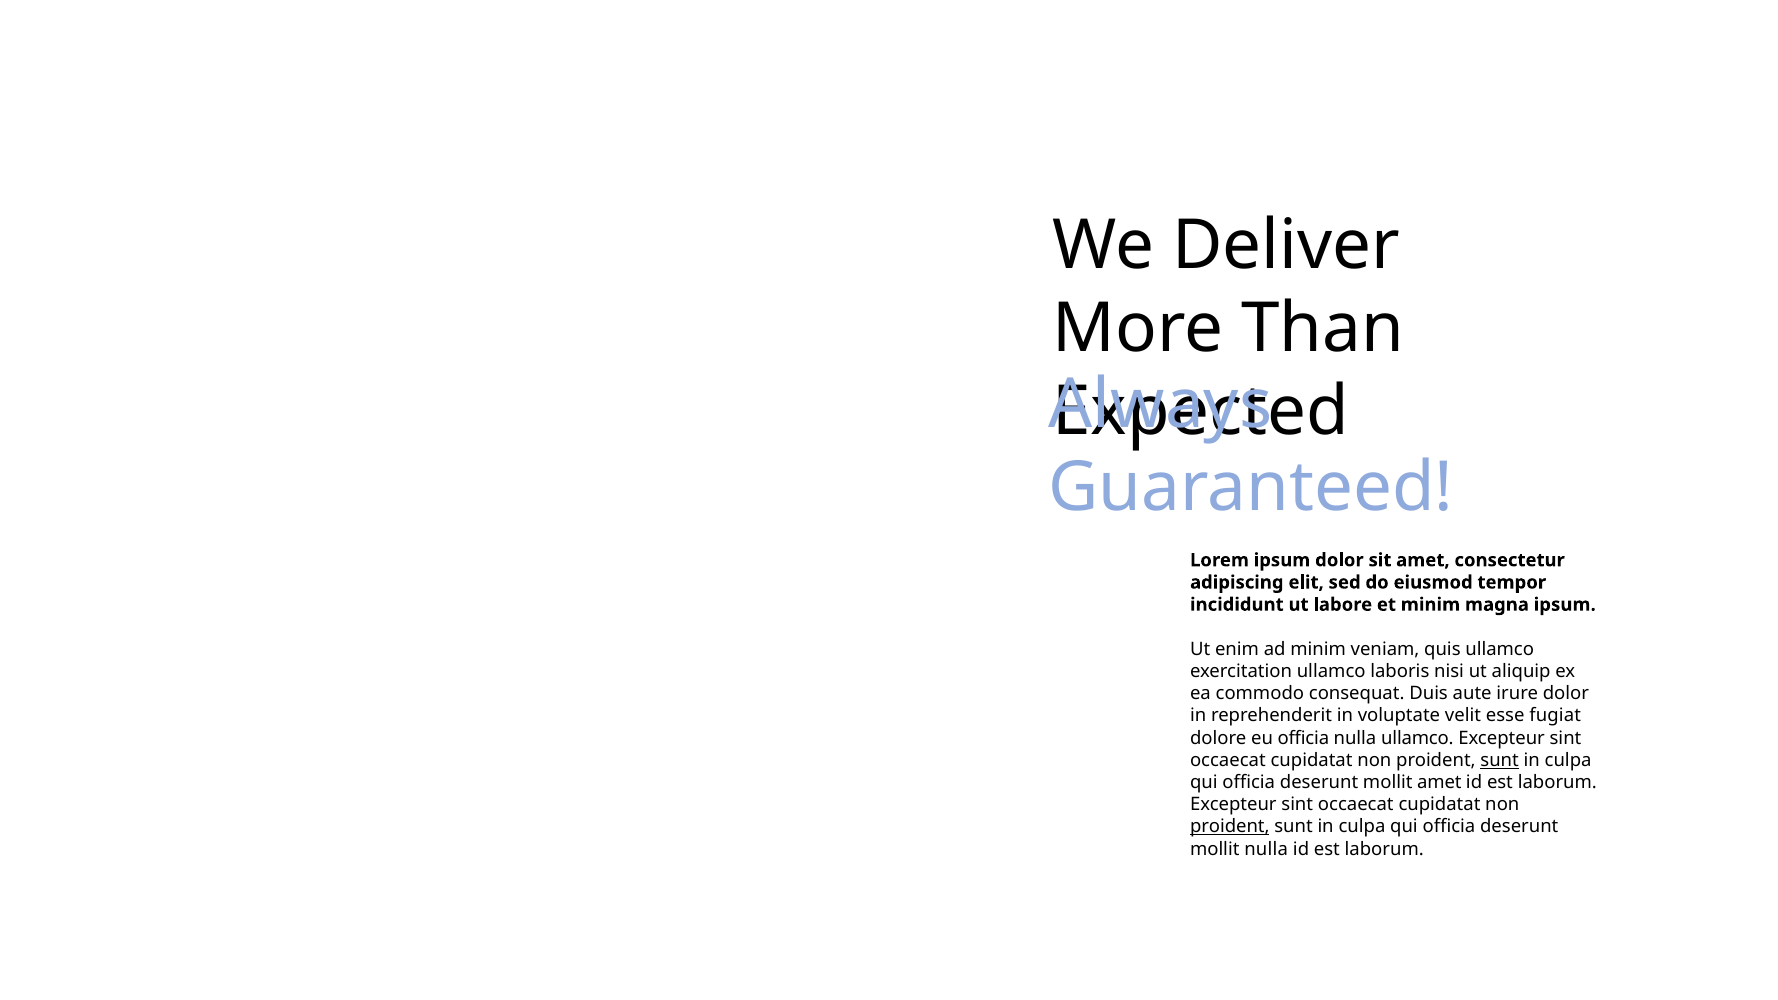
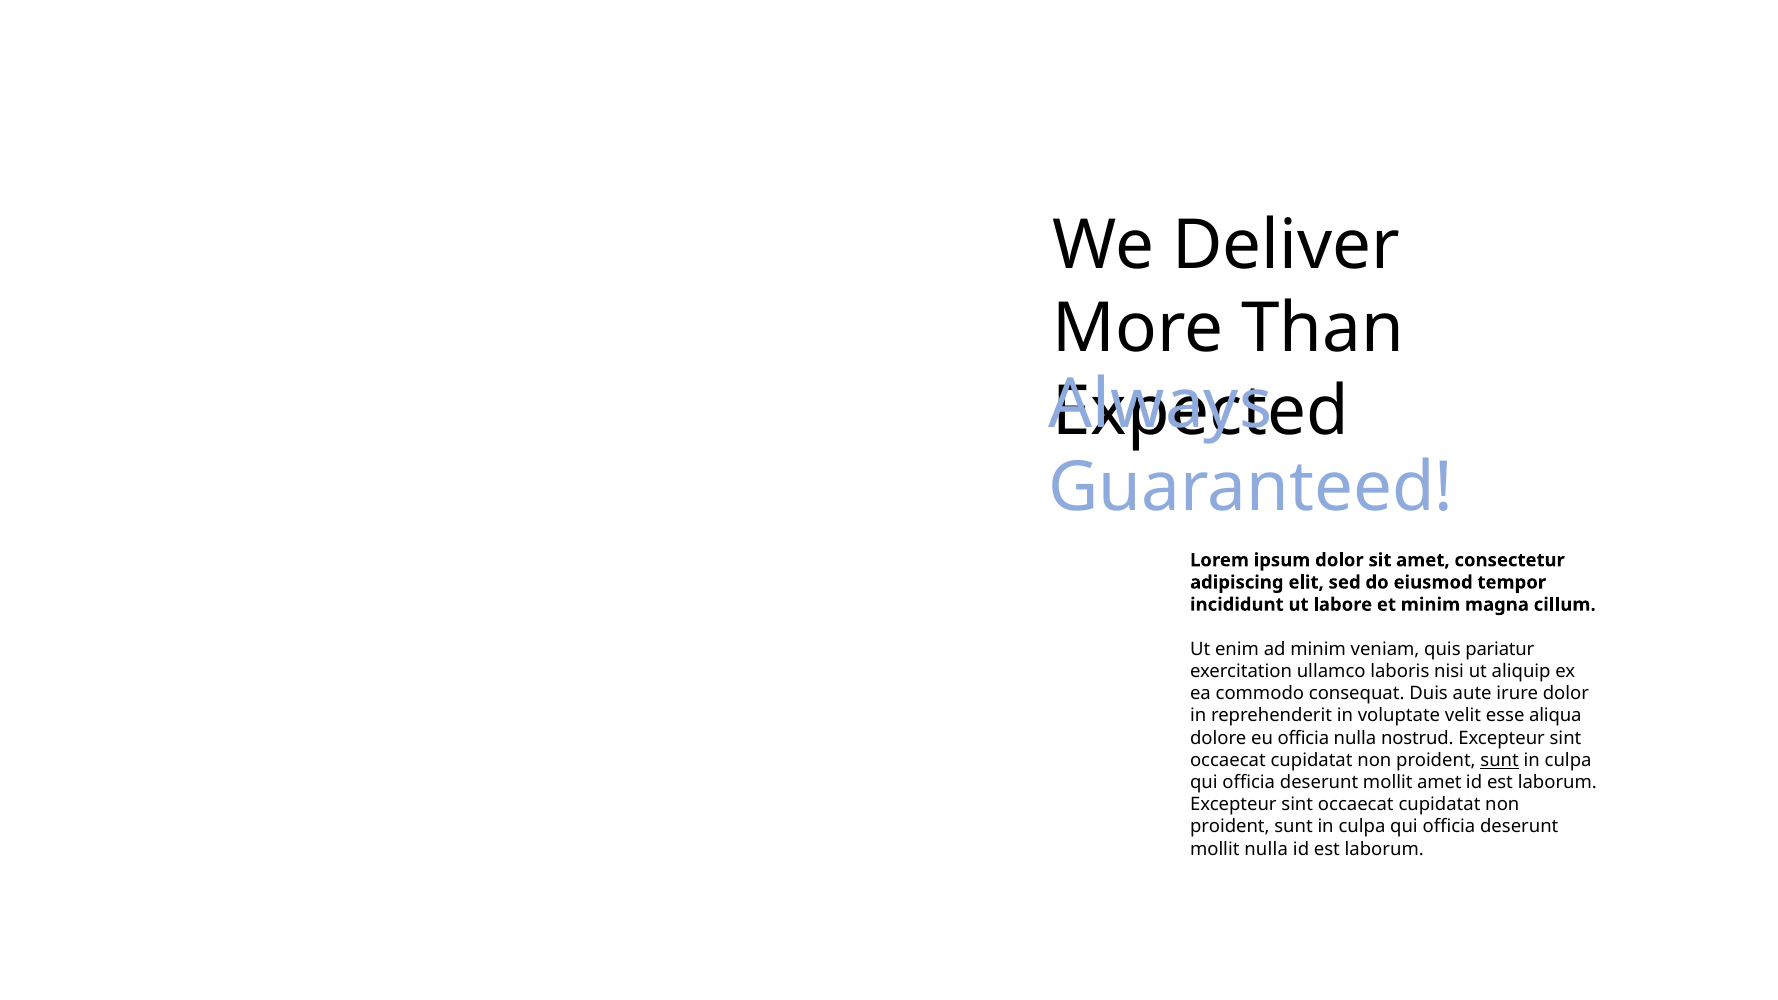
magna ipsum: ipsum -> cillum (1565, 605)
quis ullamco: ullamco -> pariatur (1500, 649)
fugiat: fugiat -> aliqua (1555, 716)
nulla ullamco: ullamco -> nostrud (1417, 738)
proident underline: present -> none (1230, 827)
